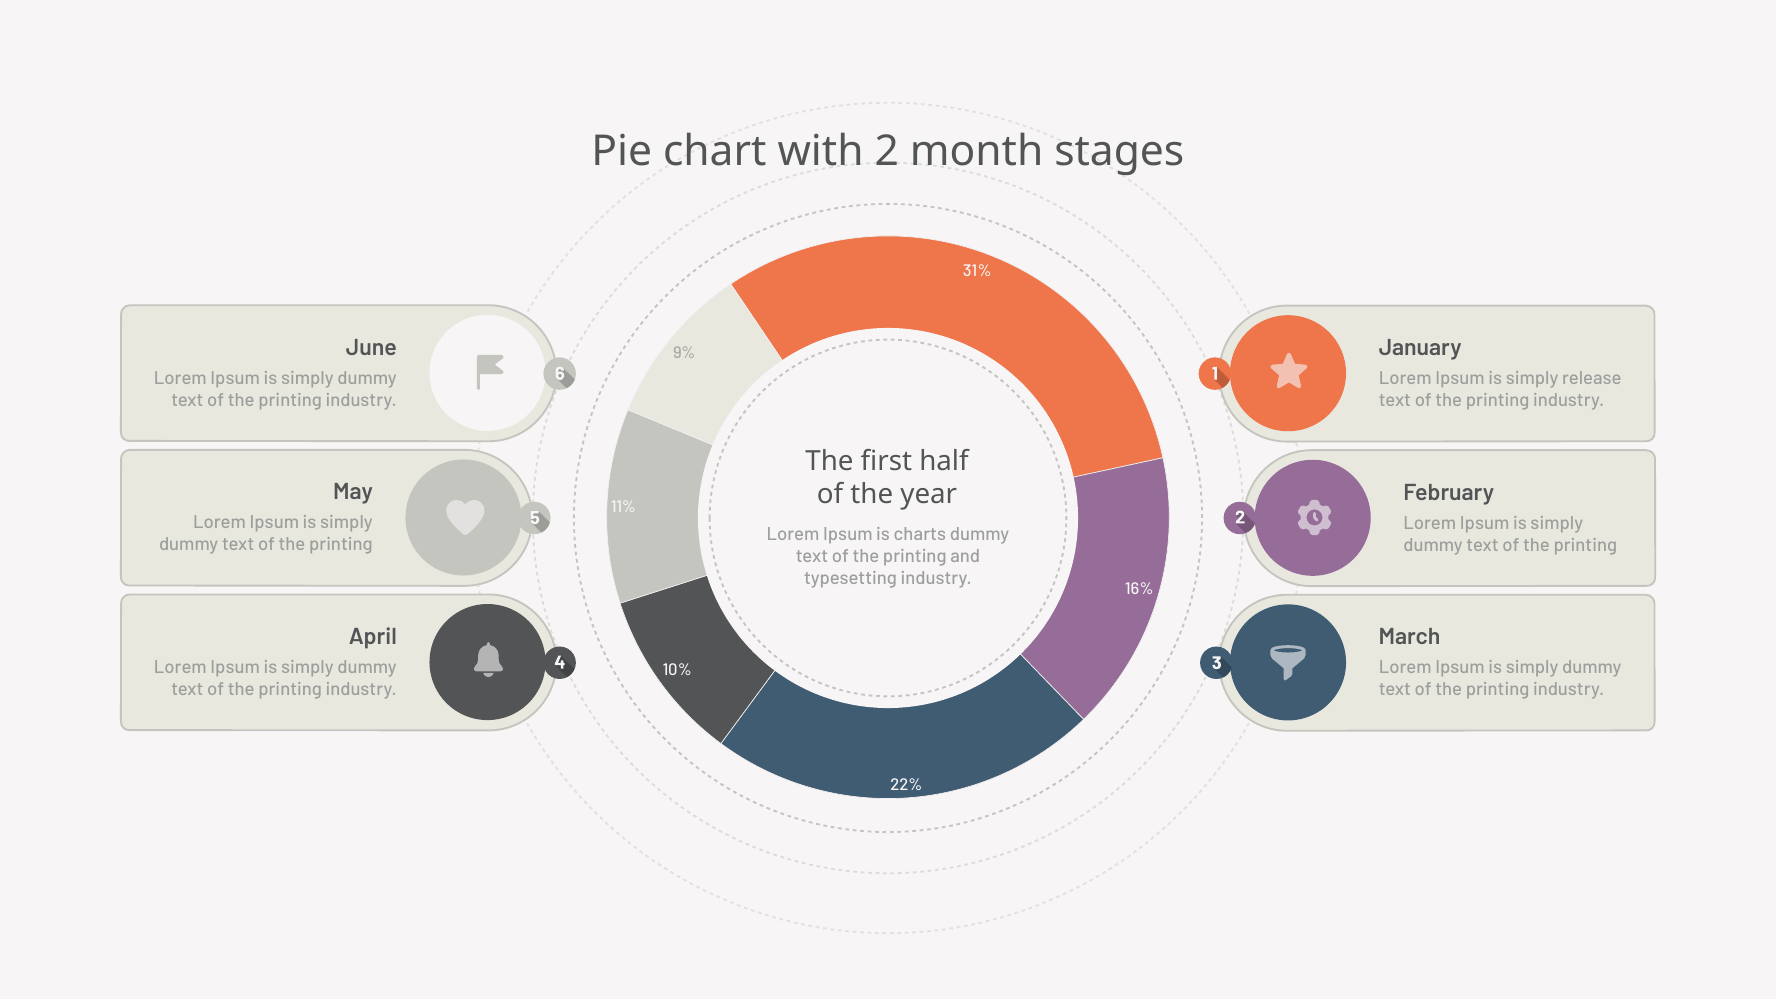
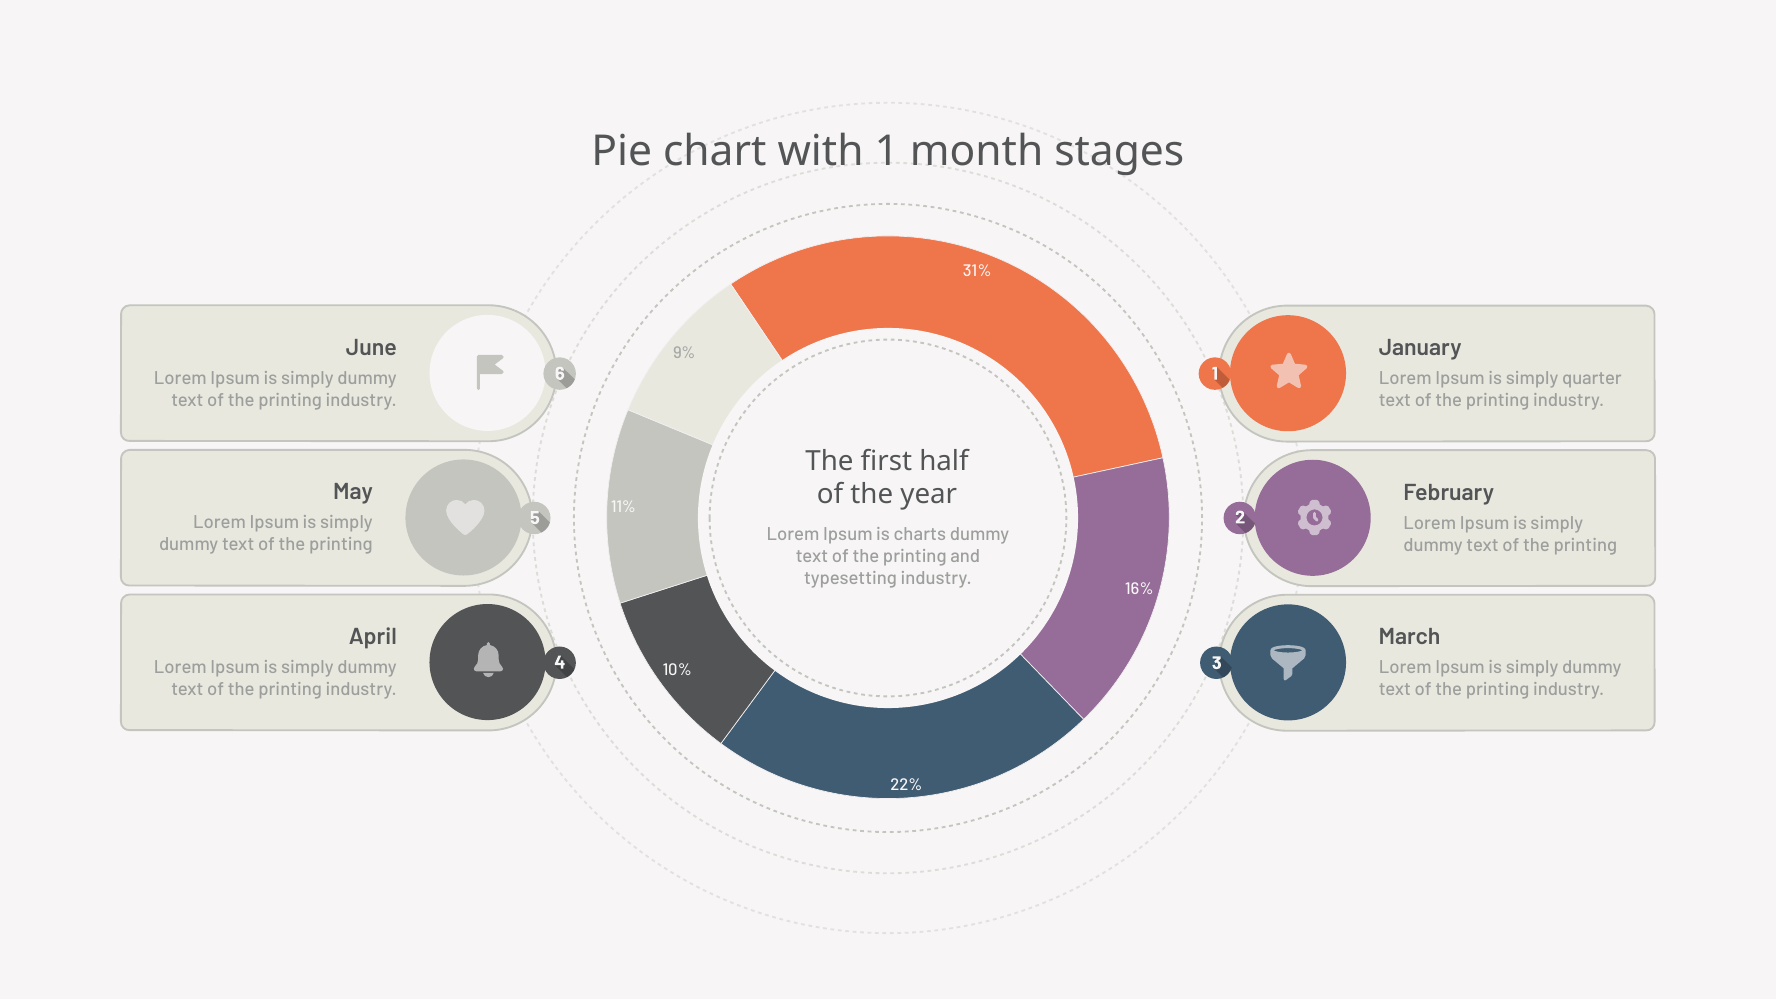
2: 2 -> 1 (887, 152)
release: release -> quarter (1592, 378)
